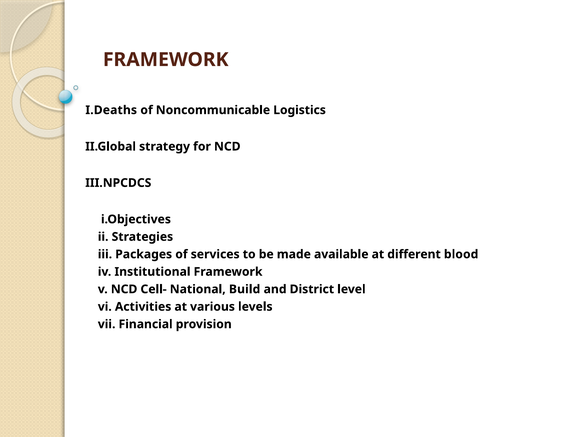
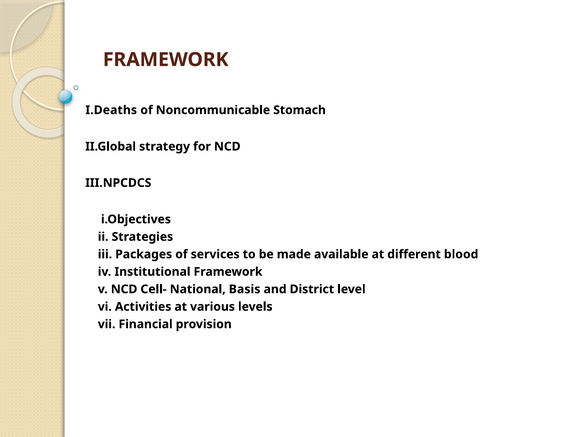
Logistics: Logistics -> Stomach (300, 110)
Build: Build -> Basis (245, 289)
